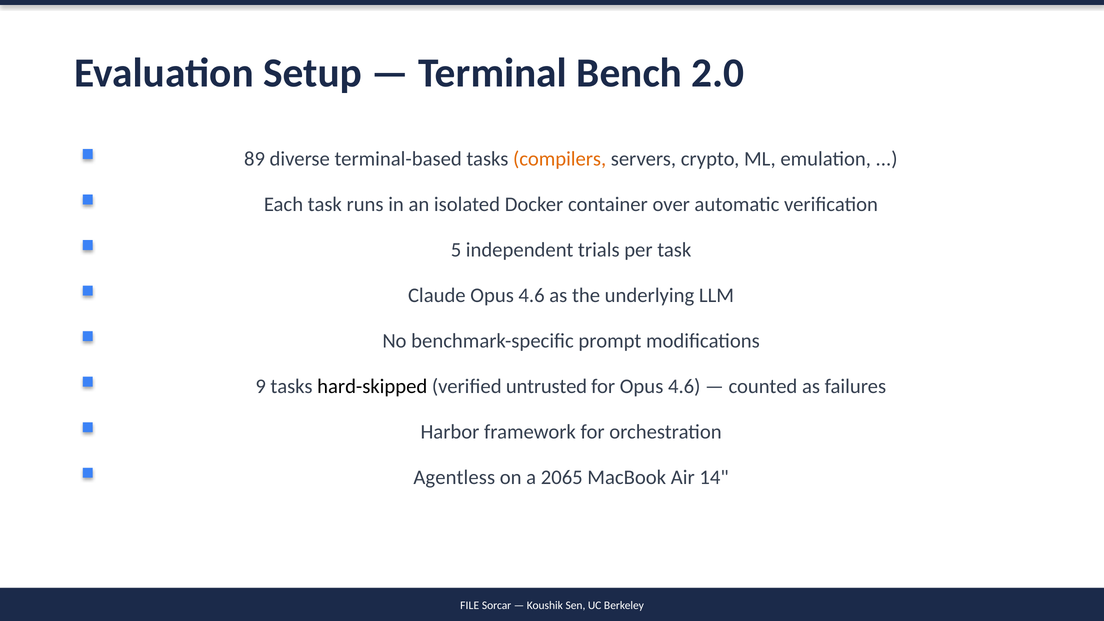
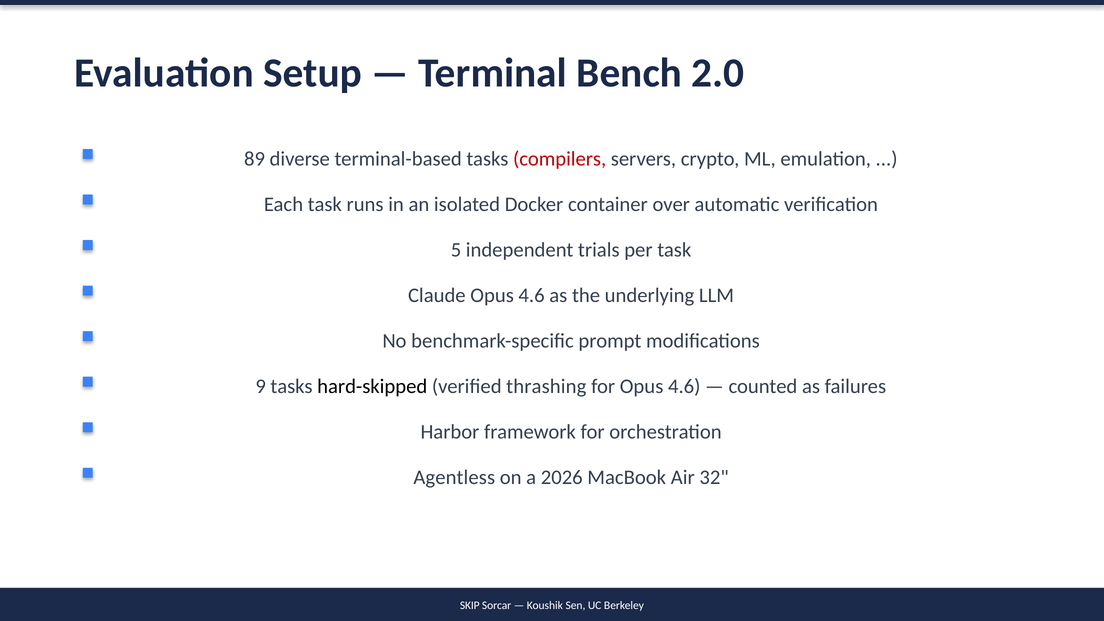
compilers colour: orange -> red (560, 159)
untrusted: untrusted -> thrashing (546, 386)
2065: 2065 -> 2026 (562, 477)
14: 14 -> 32 (714, 477)
FILE: FILE -> SKIP (470, 605)
